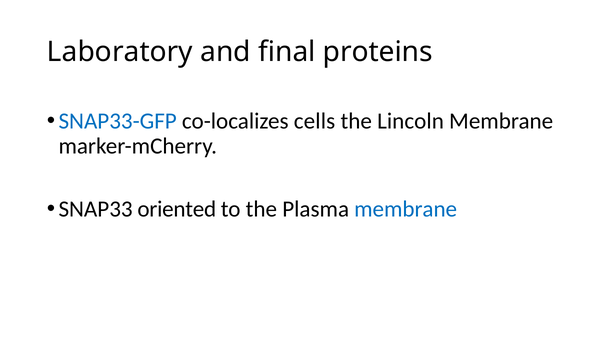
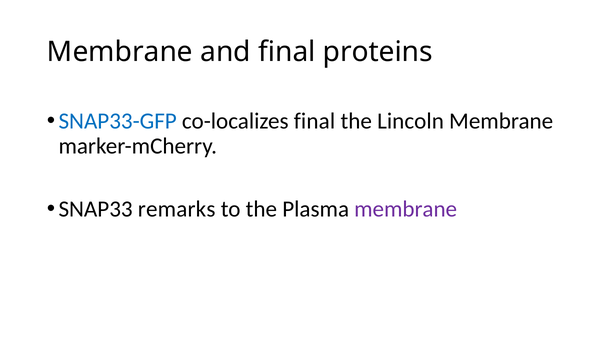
Laboratory: Laboratory -> Membrane (120, 52)
co-localizes cells: cells -> final (315, 121)
oriented: oriented -> remarks (177, 209)
membrane colour: blue -> purple (406, 209)
